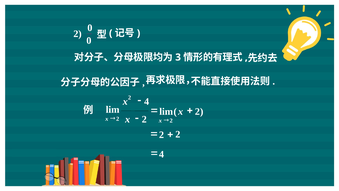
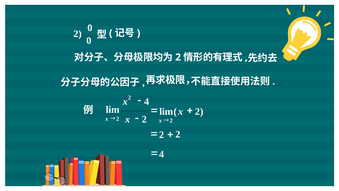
3: 3 -> 2 (178, 57)
